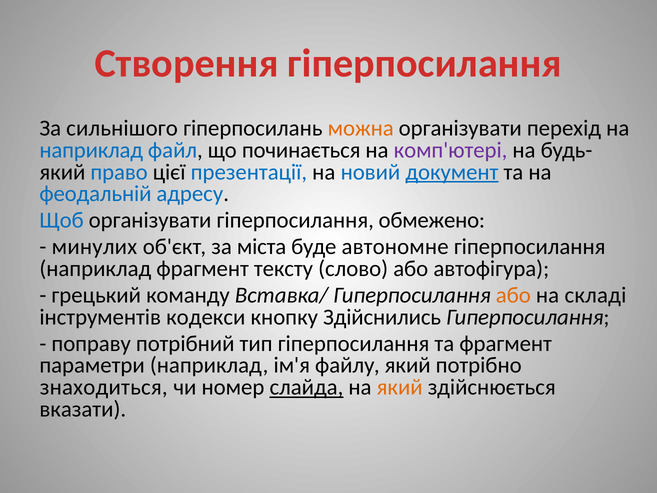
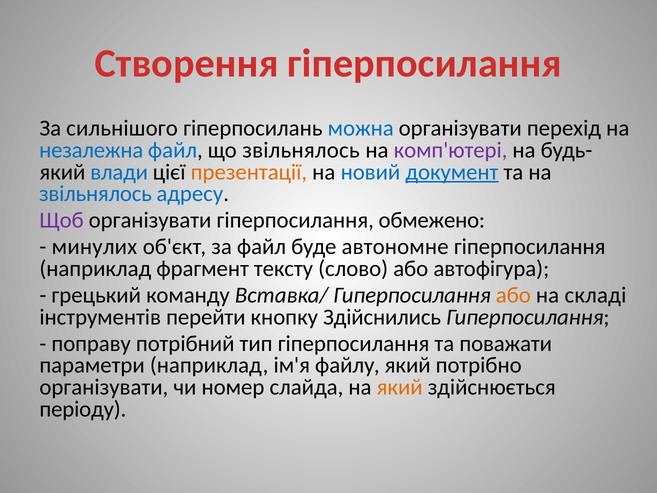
можна colour: orange -> blue (361, 128)
наприклад: наприклад -> незалежна (91, 150)
що починається: починається -> звільнялось (301, 150)
право: право -> влади (119, 172)
презентації colour: blue -> orange (249, 172)
феодальній: феодальній -> звільнялось (95, 194)
Щоб colour: blue -> purple (62, 220)
за міста: міста -> файл (261, 247)
кодекси: кодекси -> перейти (206, 317)
та фрагмент: фрагмент -> поважати (506, 343)
знаходиться: знаходиться -> організувати (104, 387)
слайда underline: present -> none (306, 387)
вказати: вказати -> періоду (83, 409)
